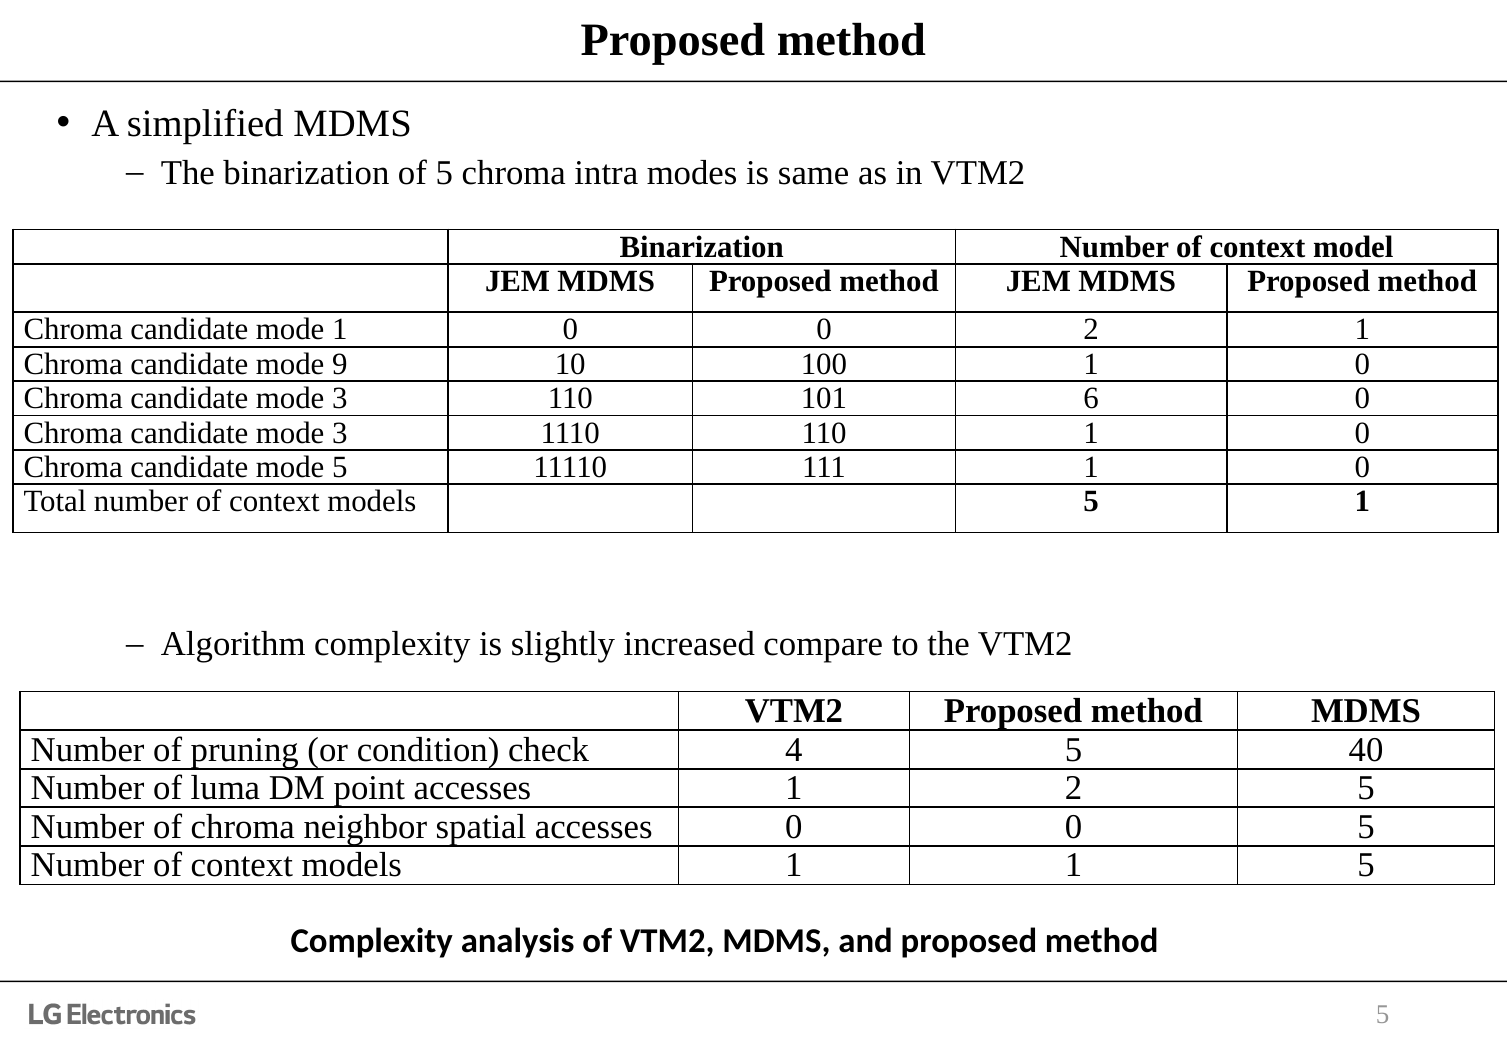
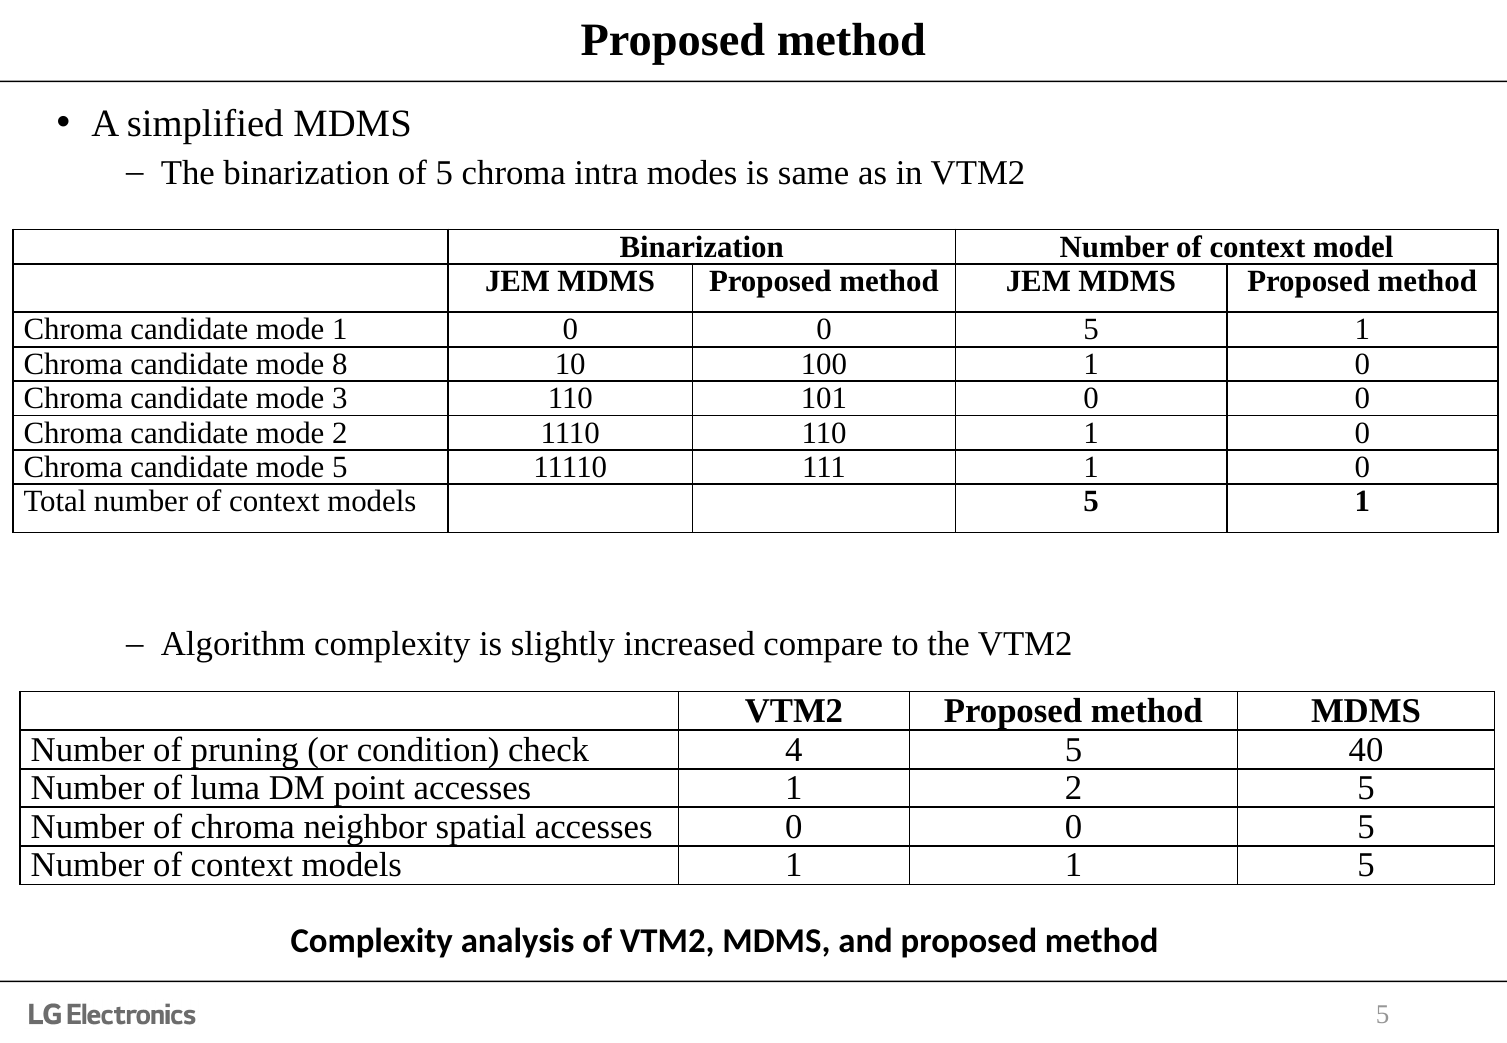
1 0 0 2: 2 -> 5 (1091, 330)
9: 9 -> 8 (340, 364)
101 6: 6 -> 0 (1091, 399)
3: 3 -> 2 (340, 433)
